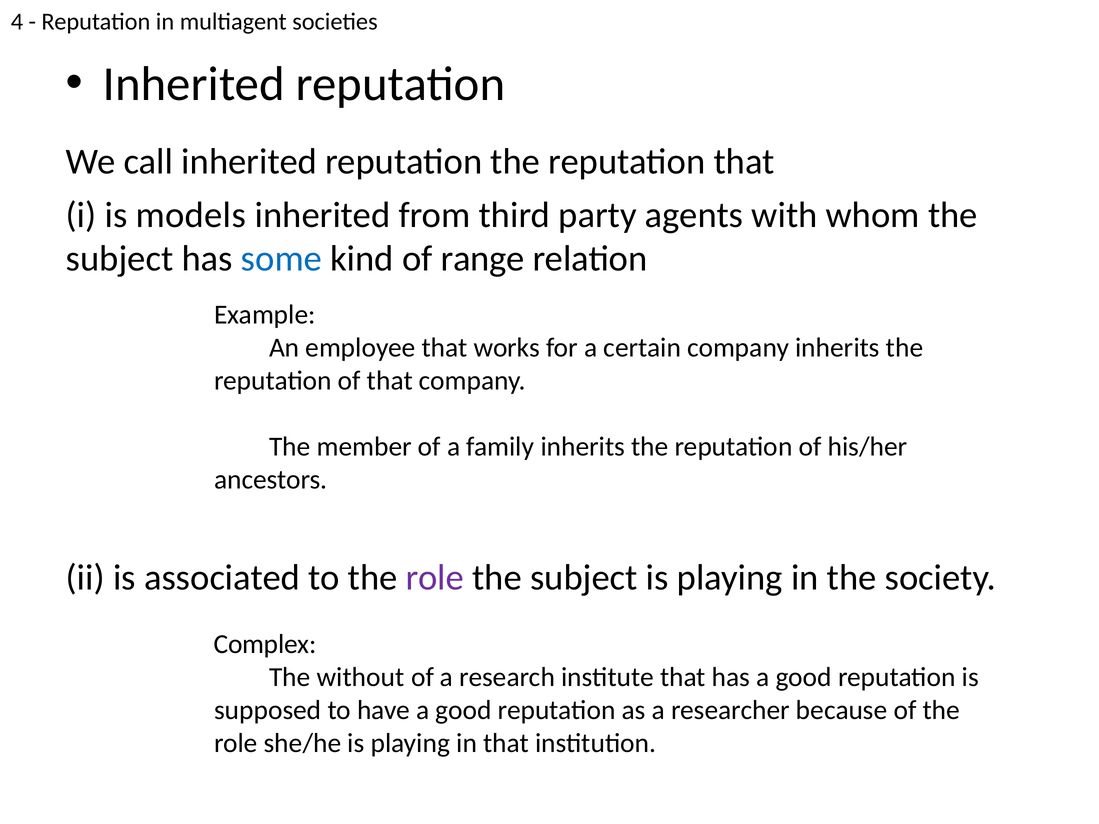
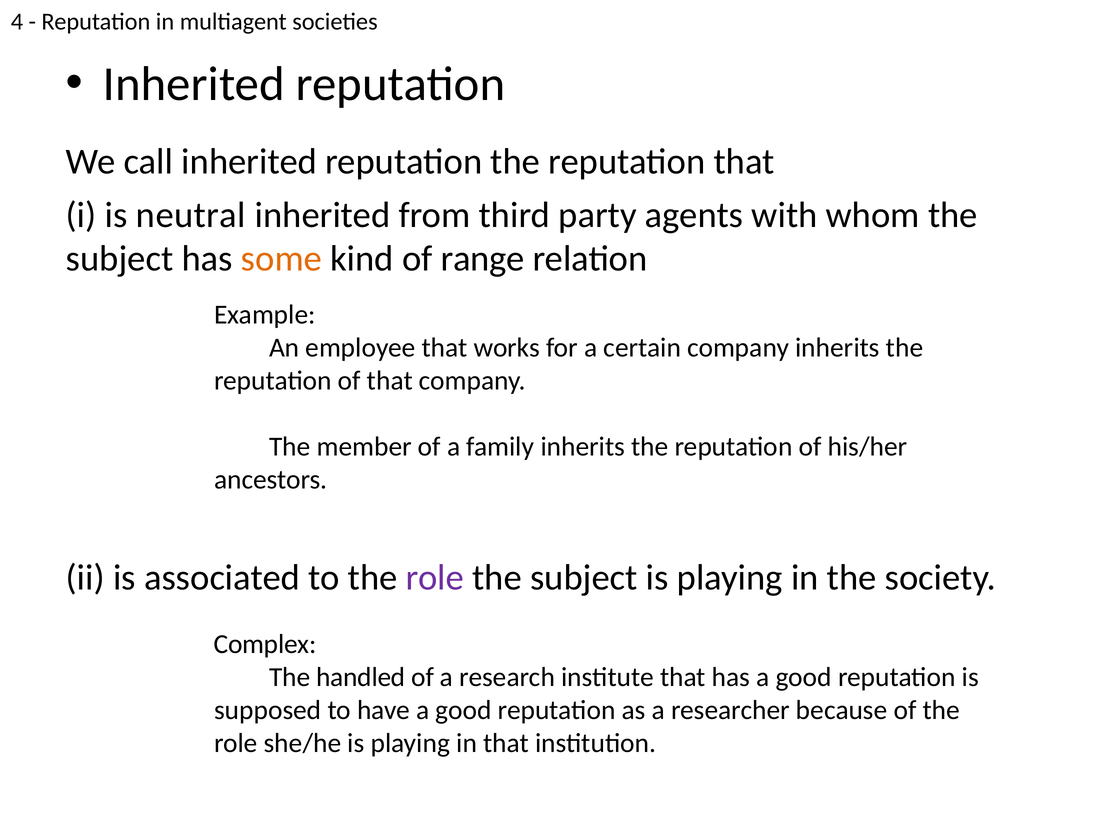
models: models -> neutral (191, 215)
some colour: blue -> orange (281, 259)
without: without -> handled (361, 677)
